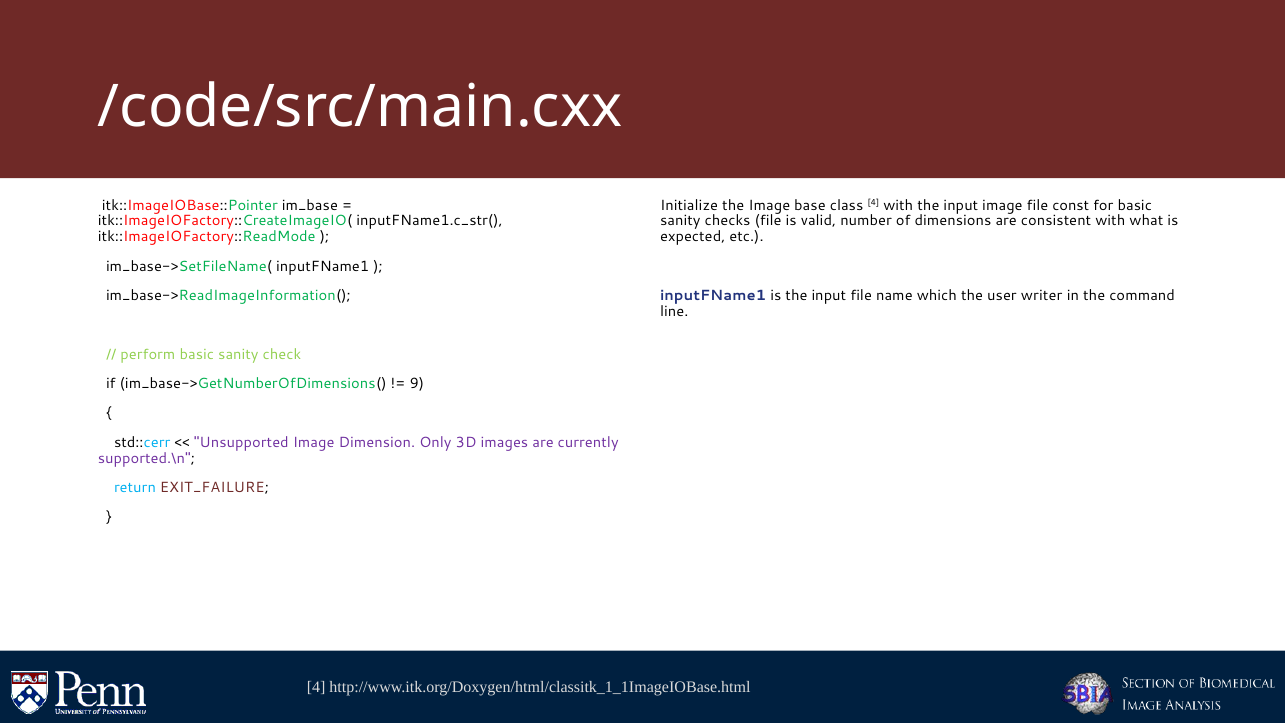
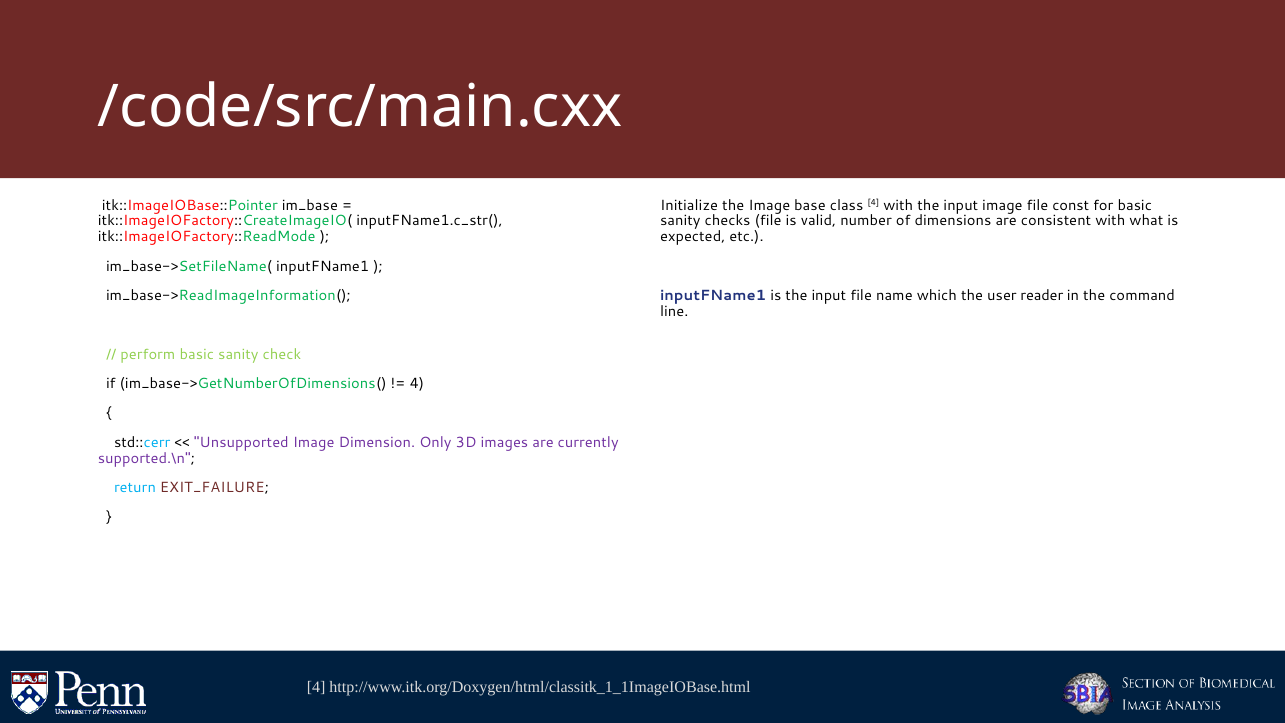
writer: writer -> reader (1042, 296)
9: 9 -> 4 (417, 384)
